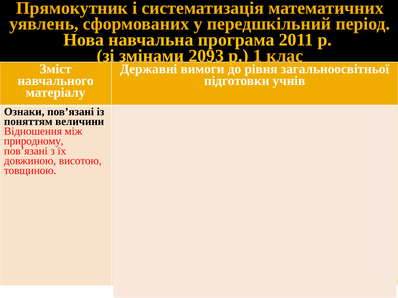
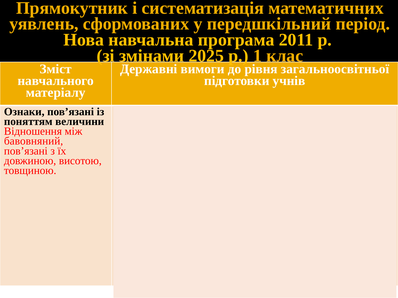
2093: 2093 -> 2025 (206, 56)
природному: природному -> бавовняний (34, 141)
